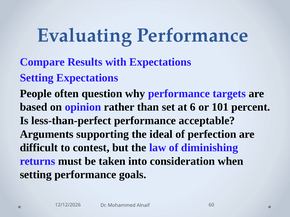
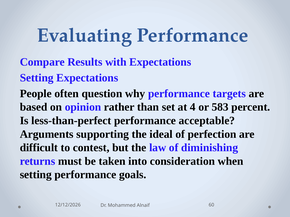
6: 6 -> 4 (193, 107)
101: 101 -> 583 (220, 107)
